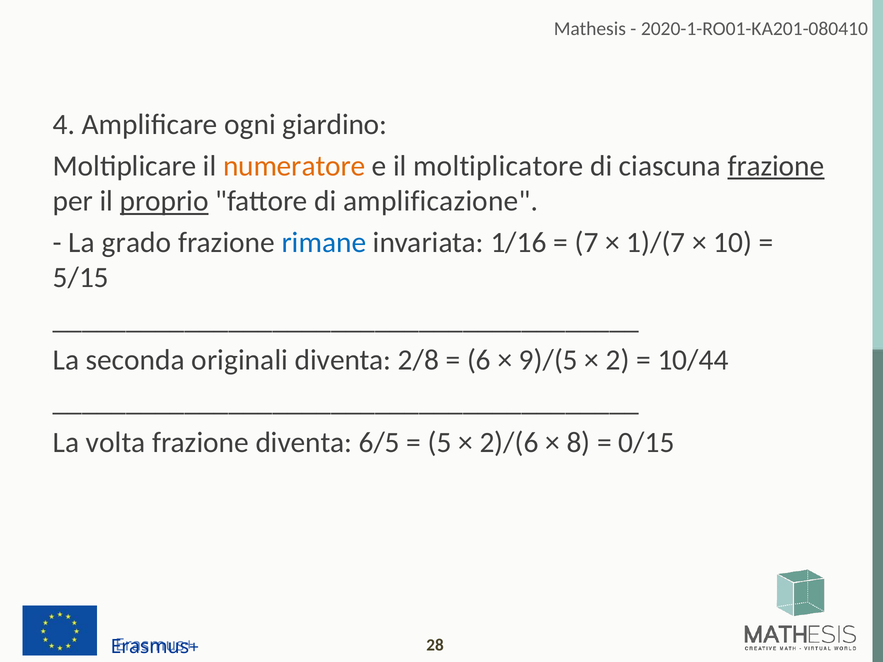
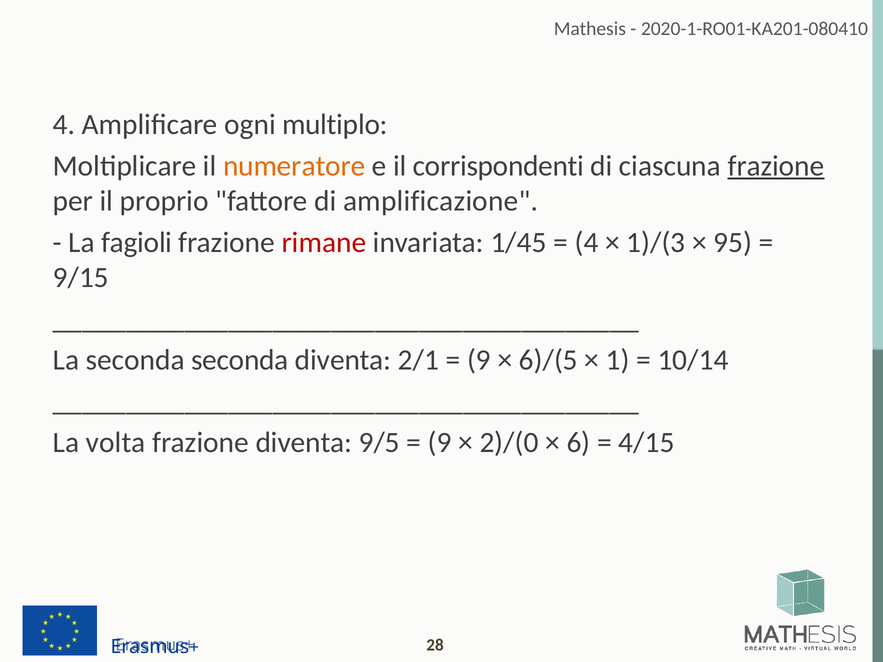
giardino: giardino -> multiplo (335, 125)
moltiplicatore: moltiplicatore -> corrispondenti (499, 166)
proprio underline: present -> none (164, 201)
grado: grado -> fagioli (137, 242)
rimane colour: blue -> red (324, 242)
1/16: 1/16 -> 1/45 (519, 242)
7: 7 -> 4 (587, 242)
1)/(7: 1)/(7 -> 1)/(3 (656, 242)
10: 10 -> 95 (733, 242)
5/15: 5/15 -> 9/15 (81, 278)
seconda originali: originali -> seconda (240, 360)
2/8: 2/8 -> 2/1 (419, 360)
6: 6 -> 9 (479, 360)
9)/(5: 9)/(5 -> 6)/(5 (548, 360)
2: 2 -> 1 (618, 360)
10/44: 10/44 -> 10/14 (693, 360)
6/5: 6/5 -> 9/5 (379, 443)
5: 5 -> 9 (440, 443)
2)/(6: 2)/(6 -> 2)/(0 (509, 443)
8: 8 -> 6 (578, 443)
0/15: 0/15 -> 4/15 (646, 443)
